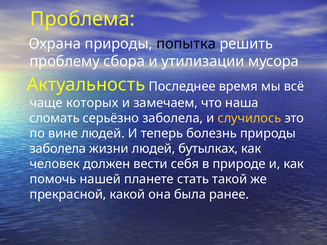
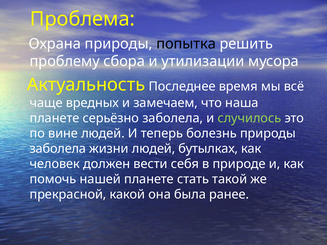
которых: которых -> вредных (92, 103)
сломать: сломать -> планете (55, 118)
случилось colour: yellow -> light green (249, 118)
